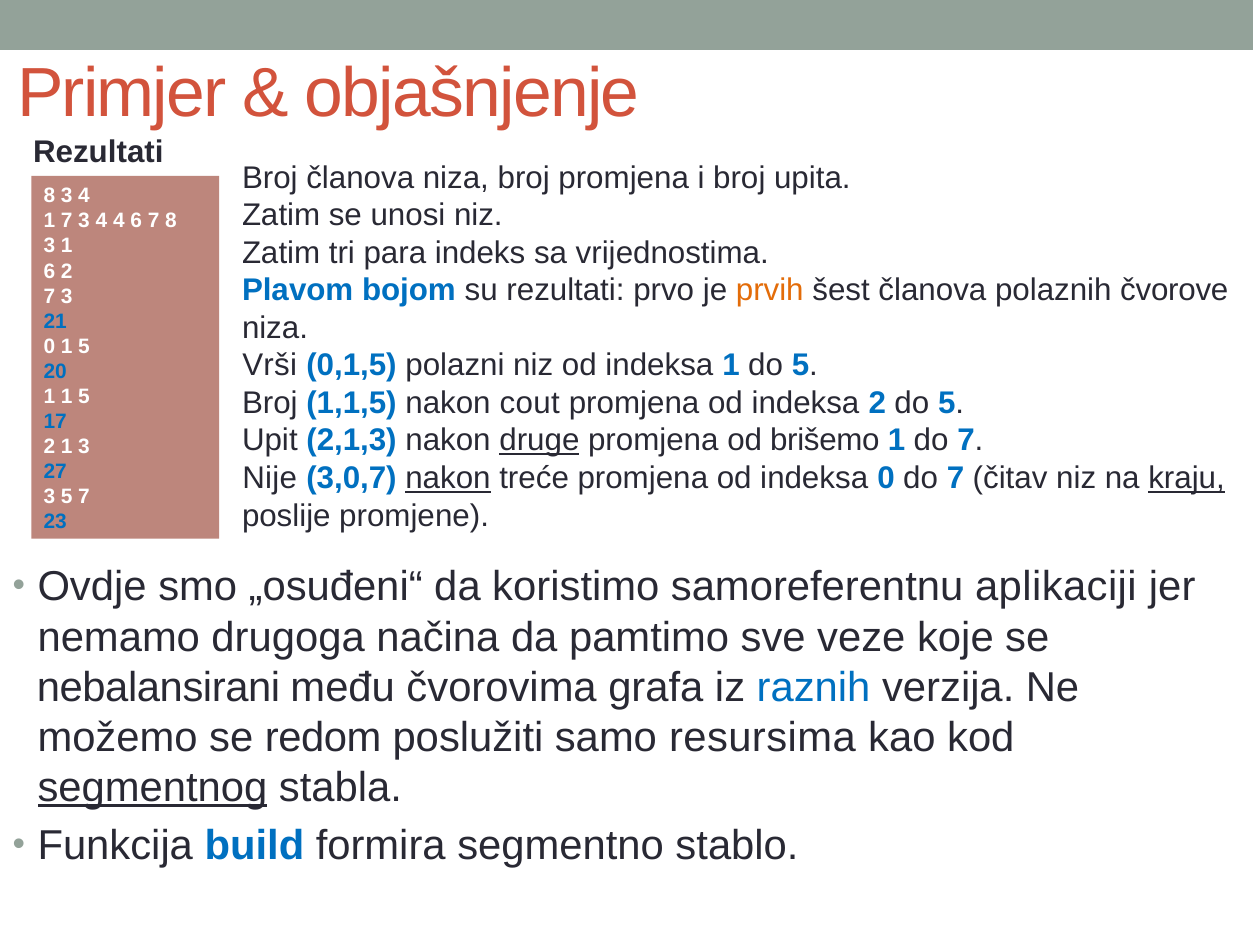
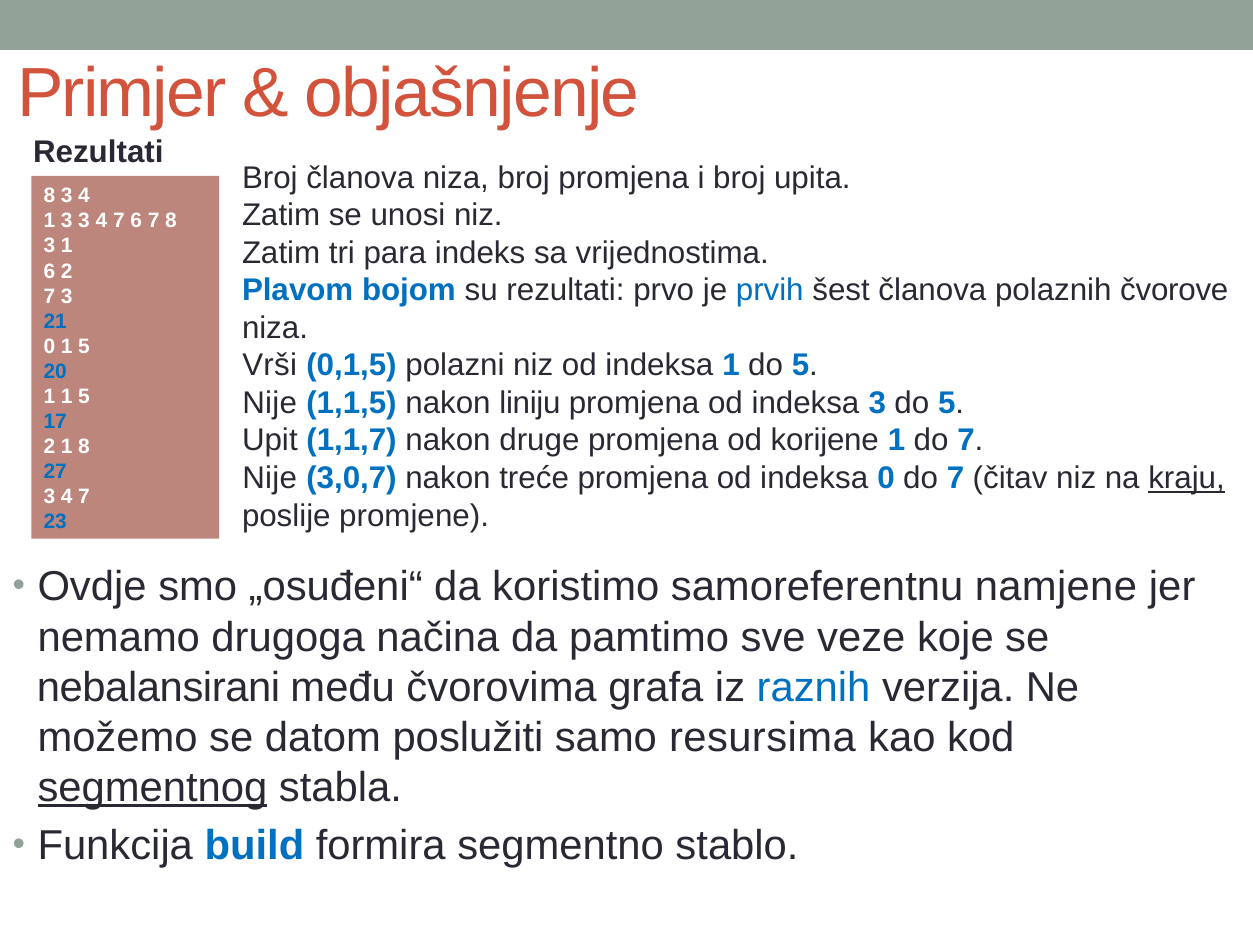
1 7: 7 -> 3 (67, 221)
4: 4 -> 7 (119, 221)
prvih colour: orange -> blue (770, 291)
Broj: Broj -> Nije (270, 403)
cout: cout -> liniju (530, 403)
indeksa 2: 2 -> 3 (877, 403)
2,1,3: 2,1,3 -> 1,1,7 (352, 441)
druge underline: present -> none (539, 441)
brišemo: brišemo -> korijene (825, 441)
1 3: 3 -> 8 (84, 447)
nakon underline: present -> none (448, 479)
5: 5 -> 4 (67, 497)
aplikaciji: aplikaciji -> namjene (1056, 588)
redom: redom -> datom (323, 738)
